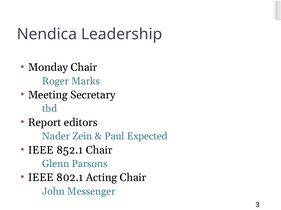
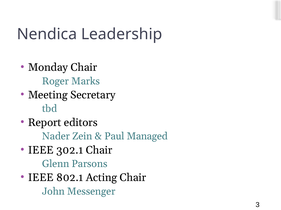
Expected: Expected -> Managed (147, 137)
852.1: 852.1 -> 302.1 (70, 151)
